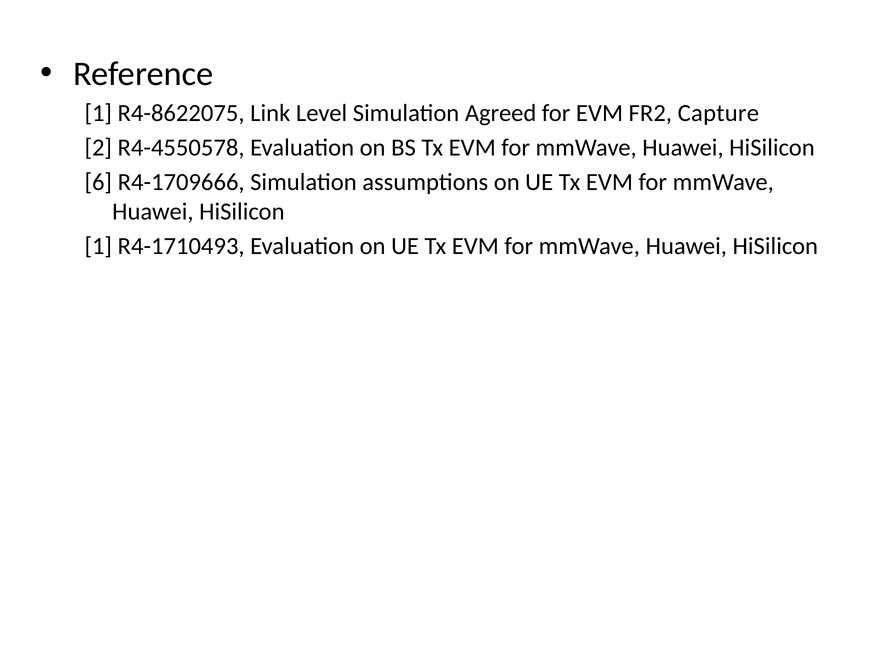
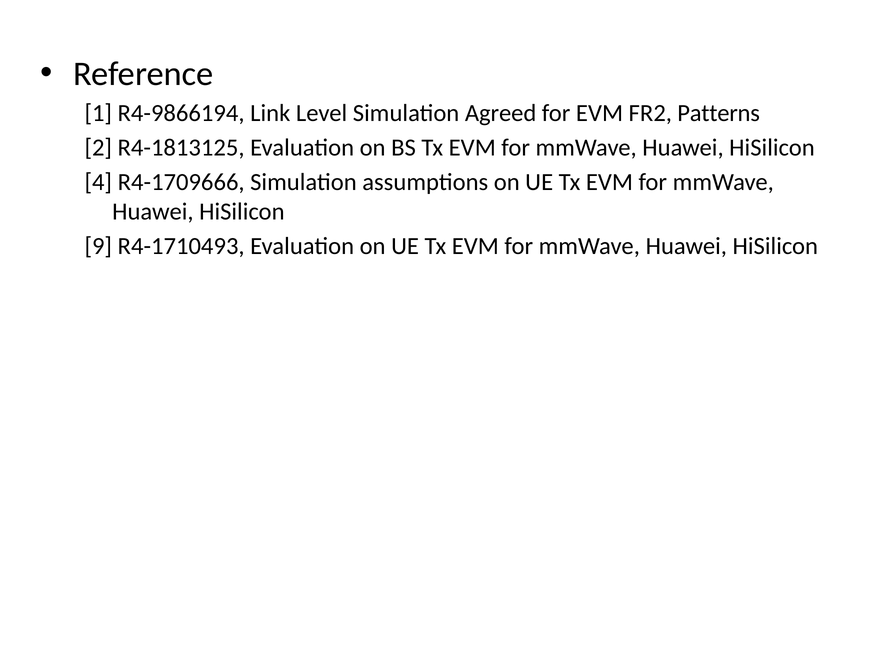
R4-8622075: R4-8622075 -> R4-9866194 (181, 113)
Capture: Capture -> Patterns (719, 113)
R4-4550578: R4-4550578 -> R4-1813125 (181, 148)
6: 6 -> 4 (98, 182)
1: 1 -> 9 (98, 246)
